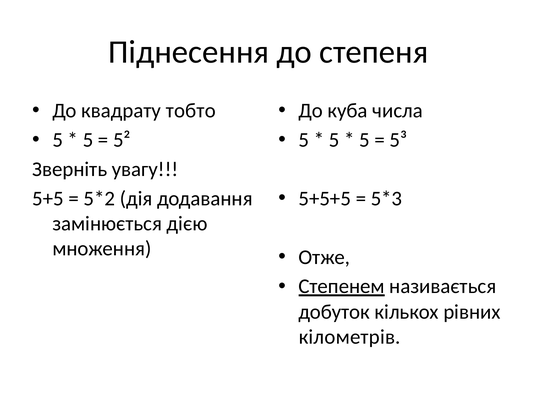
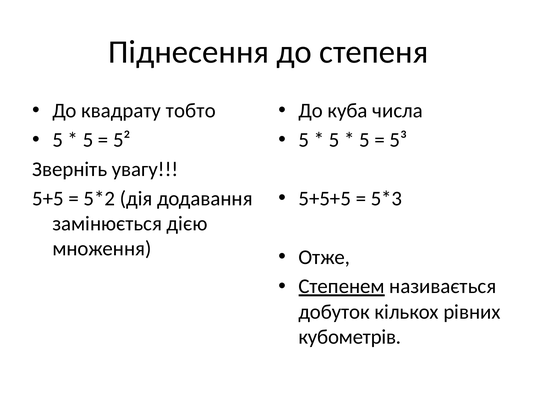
кілометрів: кілометрів -> кубометрів (350, 337)
